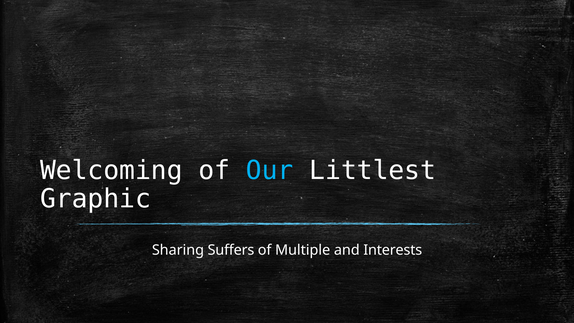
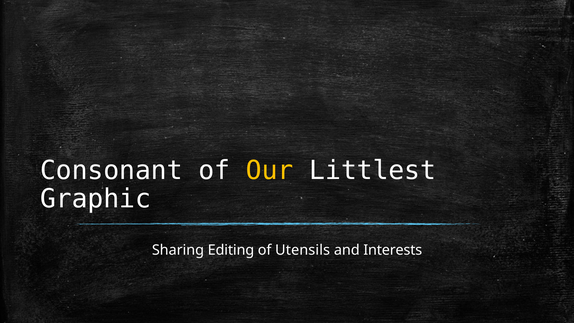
Welcoming: Welcoming -> Consonant (111, 170)
Our colour: light blue -> yellow (270, 170)
Suffers: Suffers -> Editing (231, 250)
Multiple: Multiple -> Utensils (303, 250)
